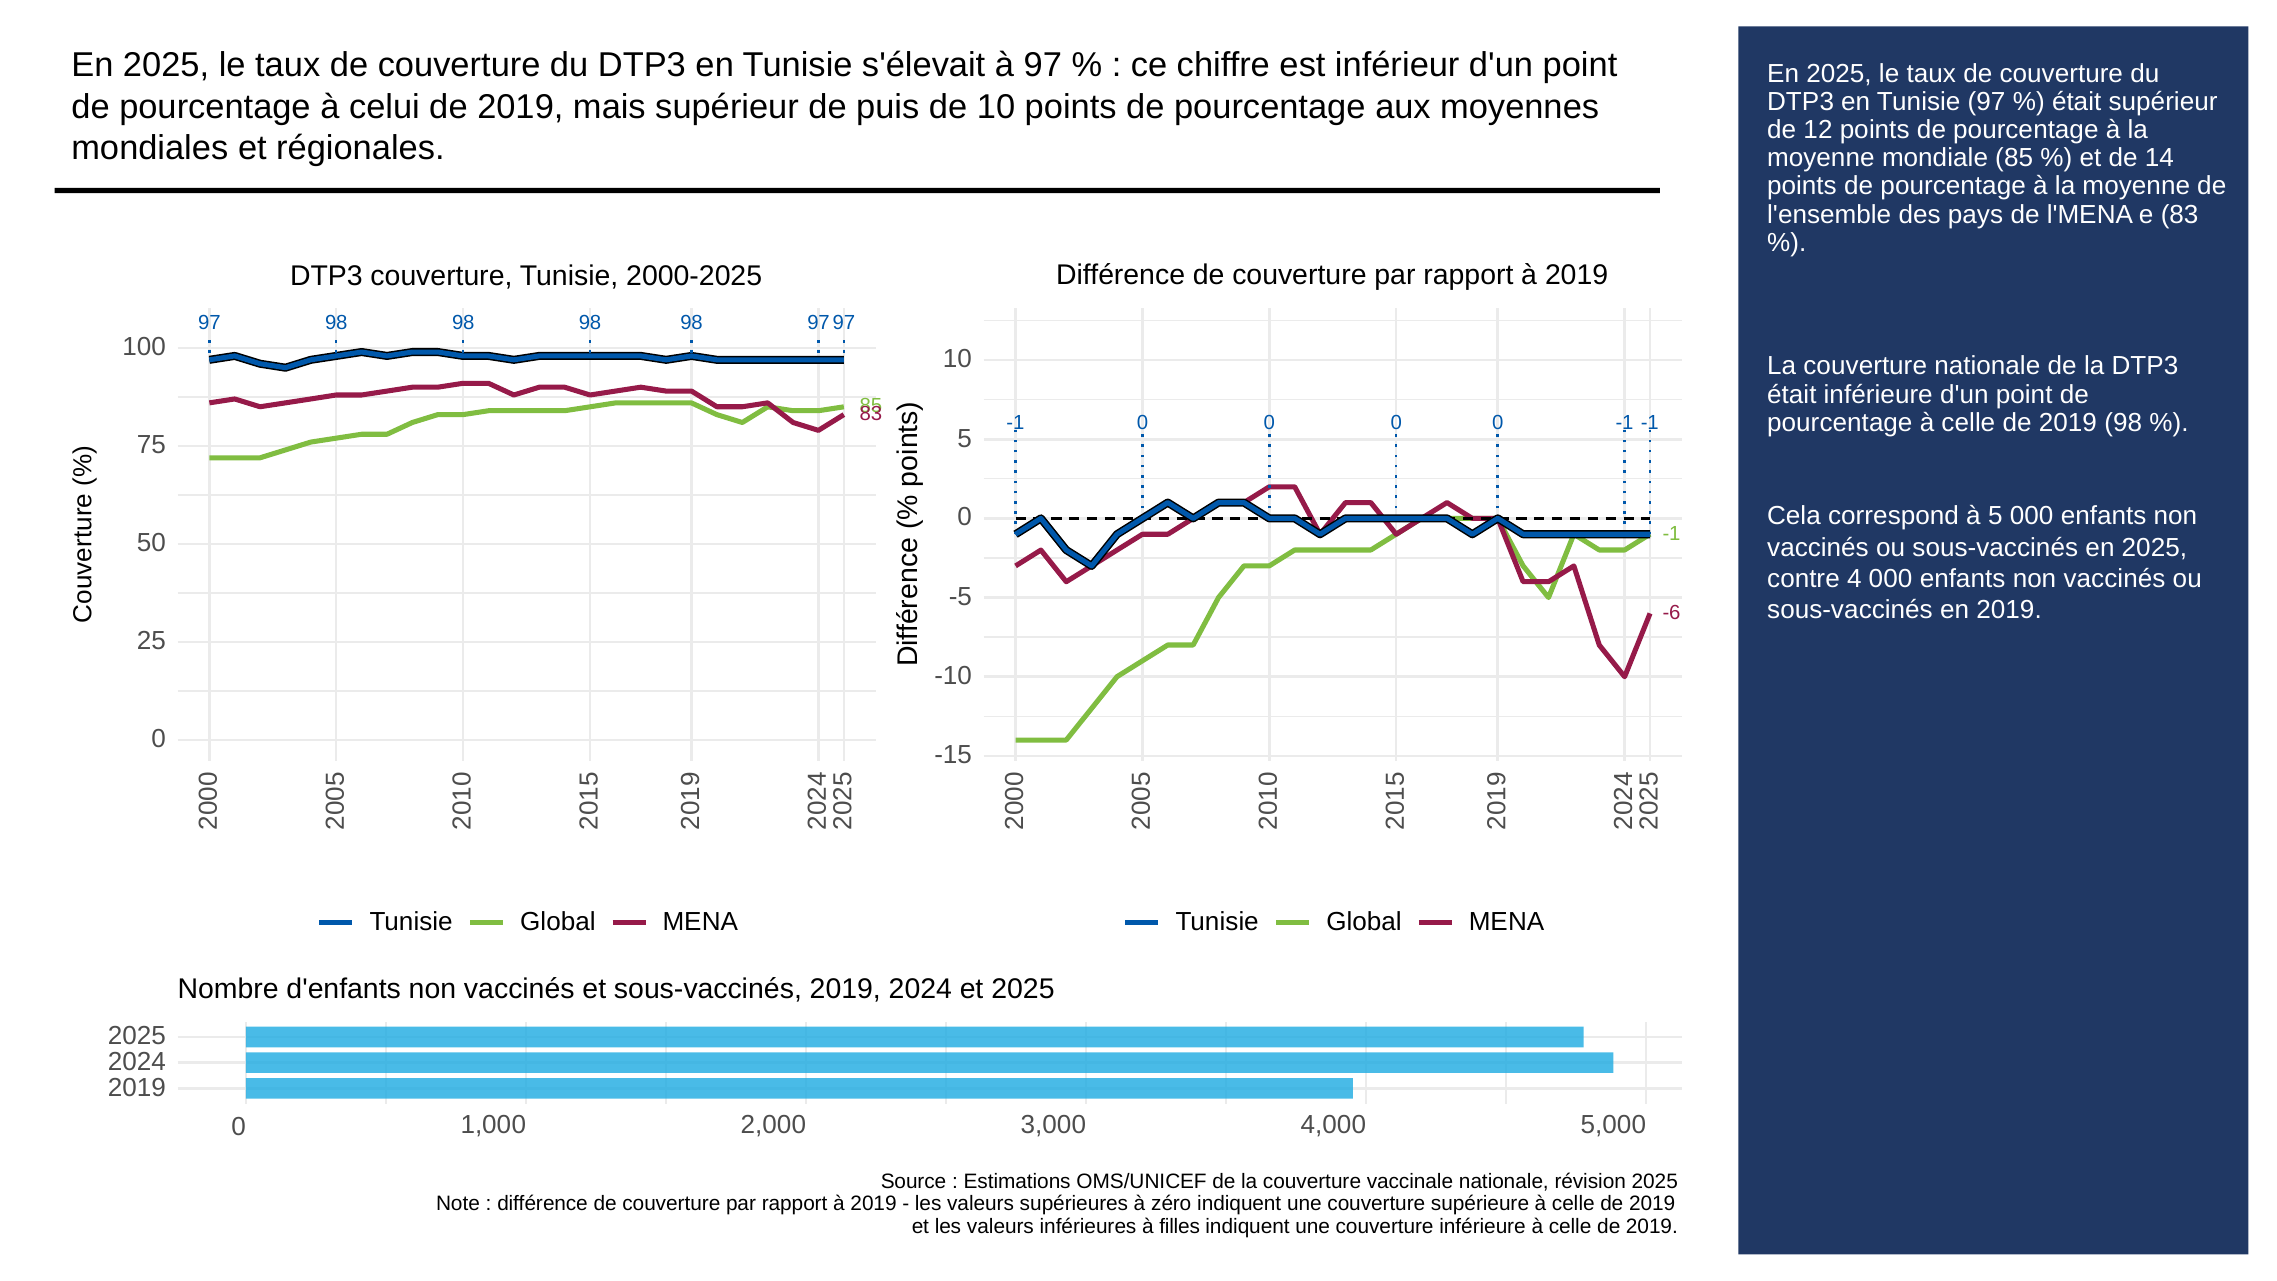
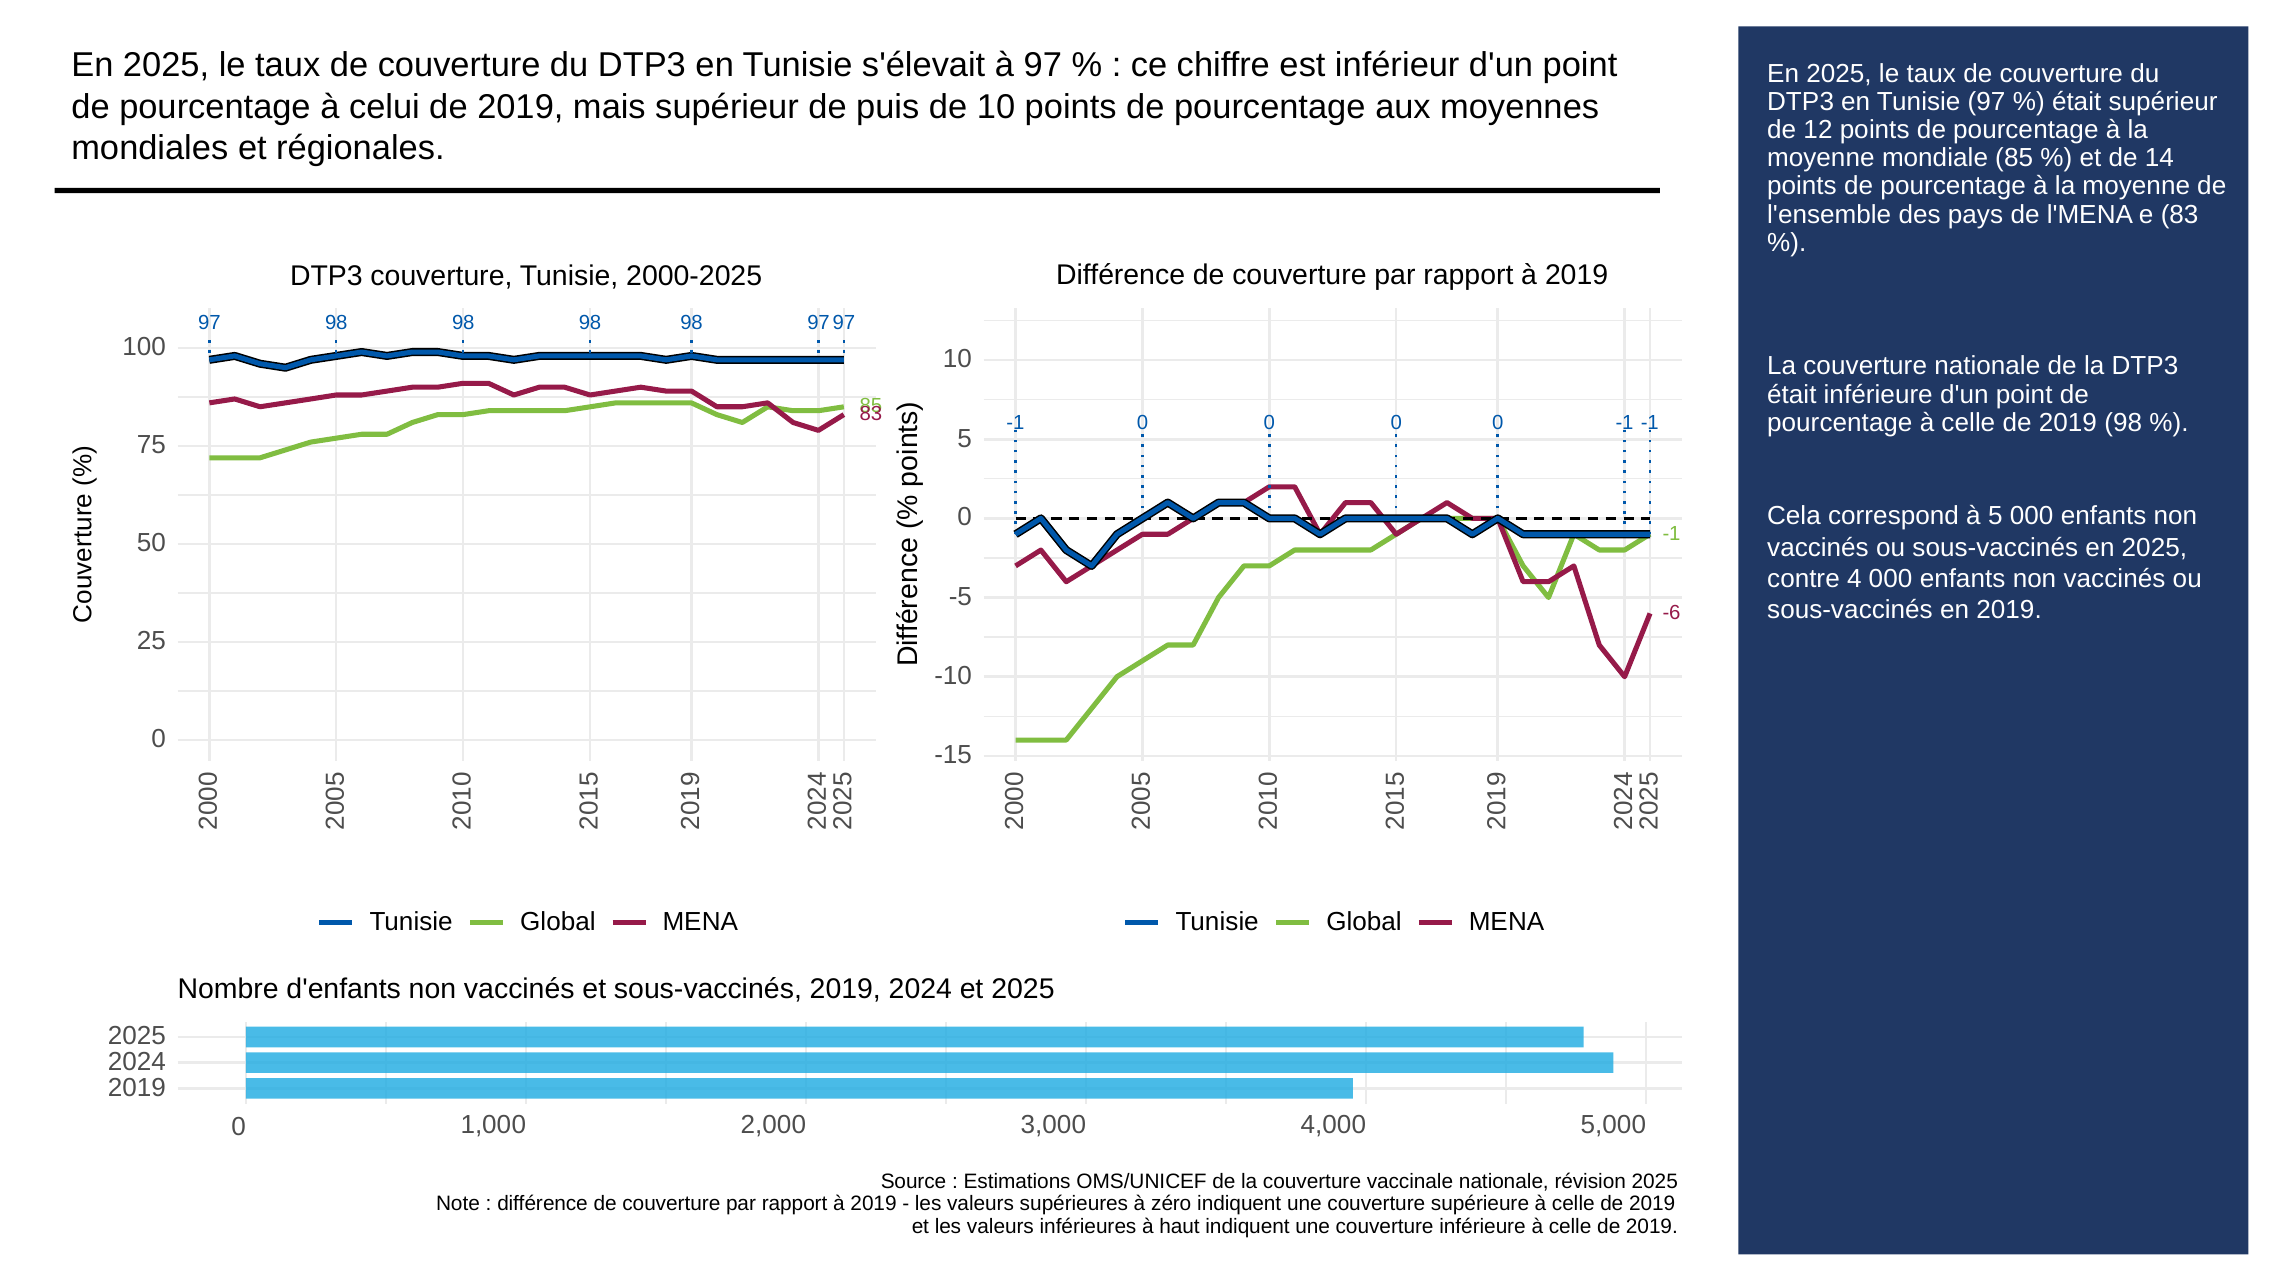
filles: filles -> haut (1180, 1226)
